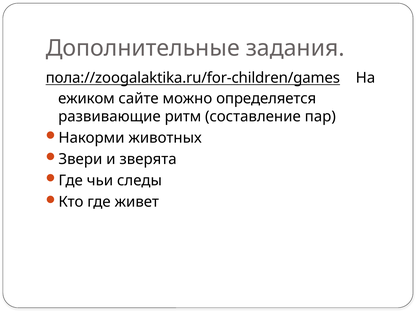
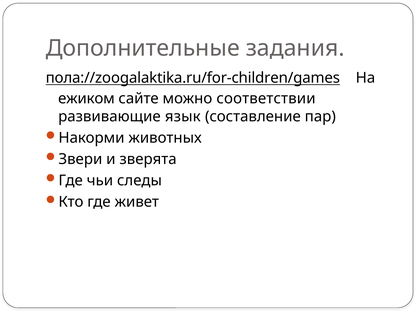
определяется: определяется -> соответствии (266, 99)
ритм: ритм -> язык (183, 117)
